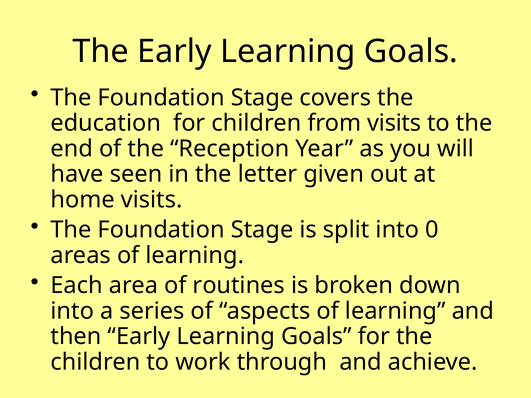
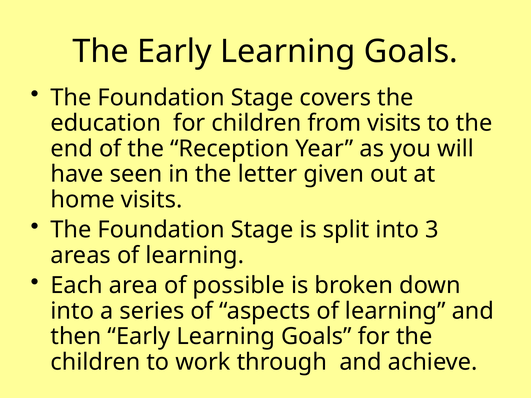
0: 0 -> 3 (432, 230)
routines: routines -> possible (239, 286)
